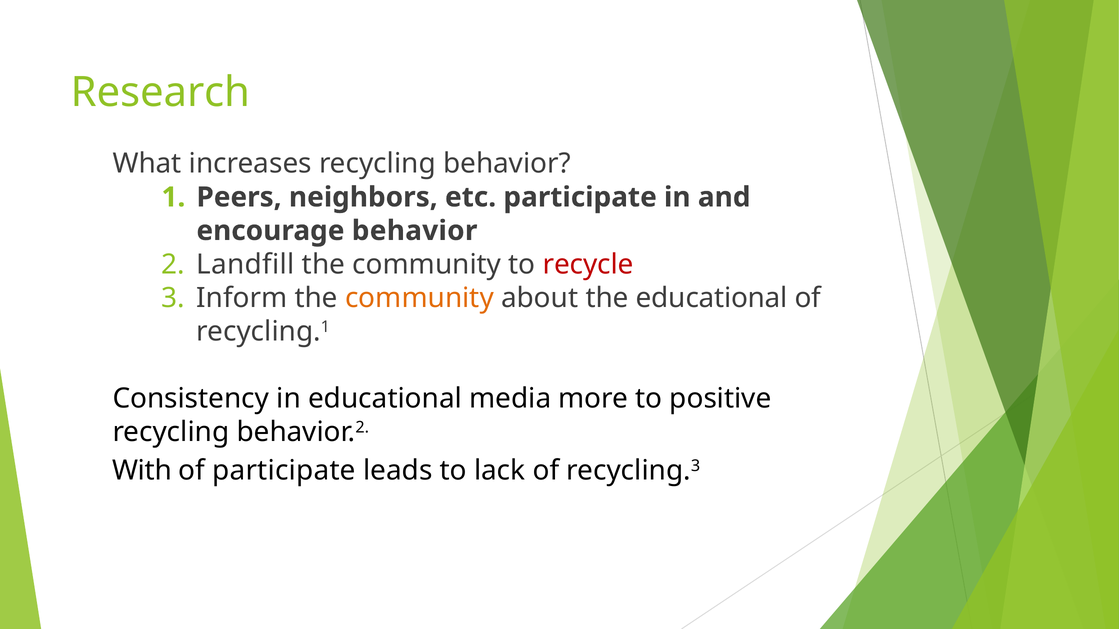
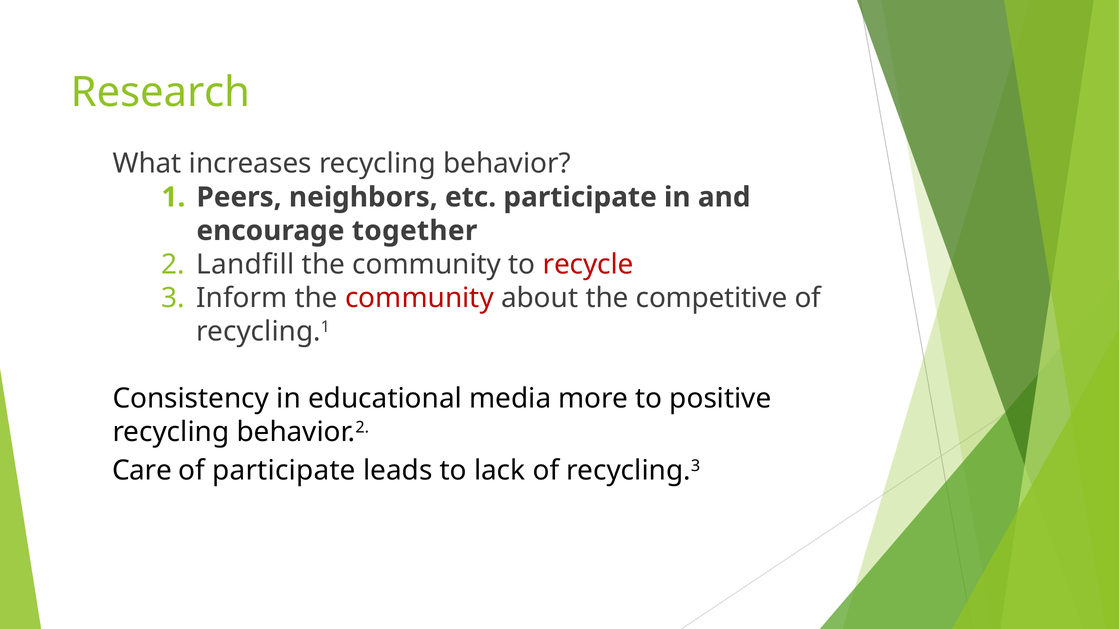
encourage behavior: behavior -> together (415, 231)
community colour: orange -> red (419, 298)
the educational: educational -> competitive (712, 298)
With: With -> Care (142, 471)
